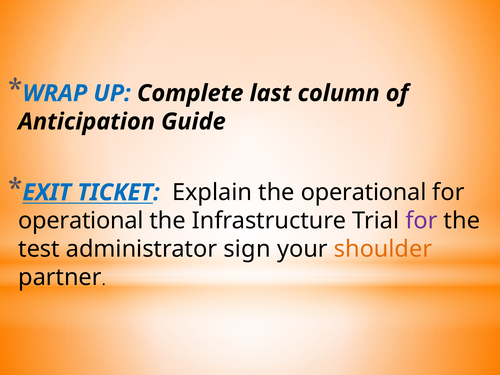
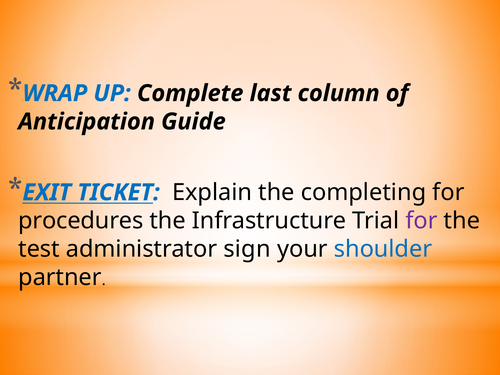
the operational: operational -> completing (363, 192)
operational: operational -> procedures (81, 221)
shoulder colour: orange -> blue (383, 249)
